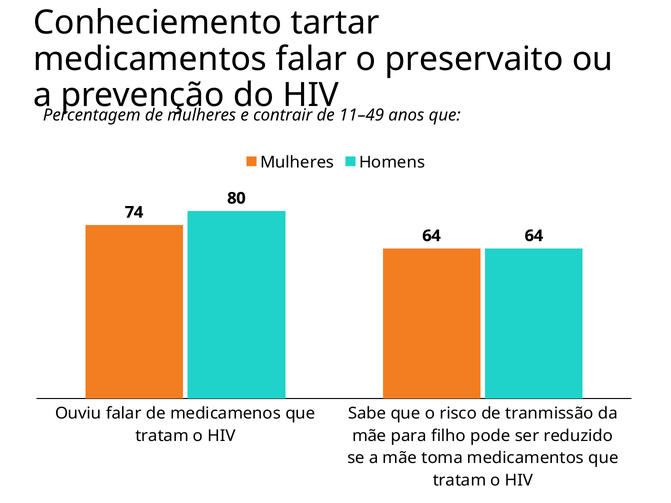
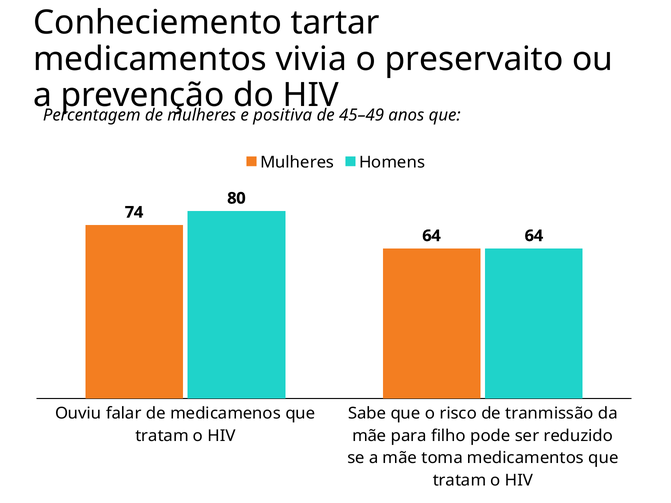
medicamentos falar: falar -> vivia (311, 59)
contrair: contrair -> positiva (283, 115)
11–49: 11–49 -> 45–49 (362, 115)
